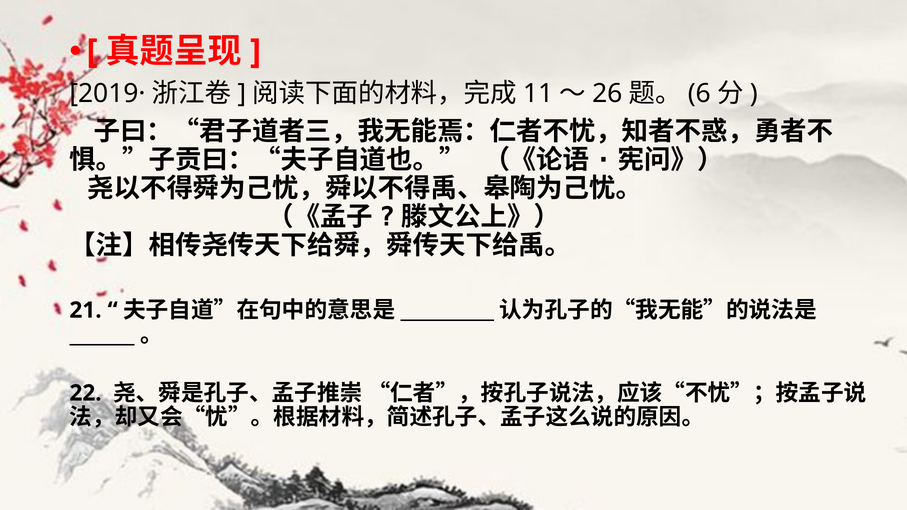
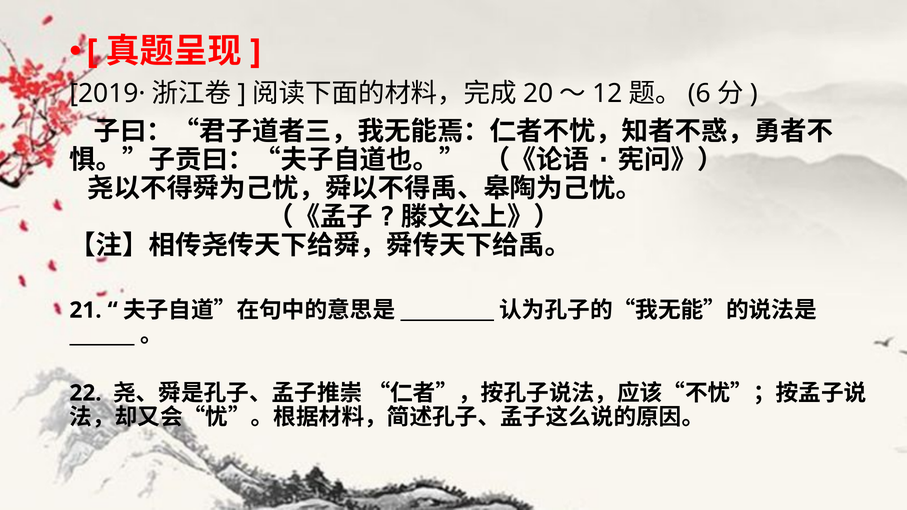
11: 11 -> 20 (538, 94)
26: 26 -> 12 (607, 94)
